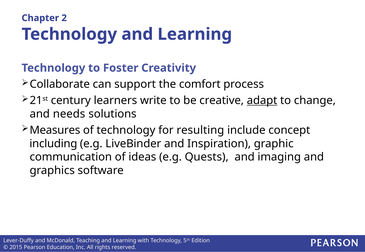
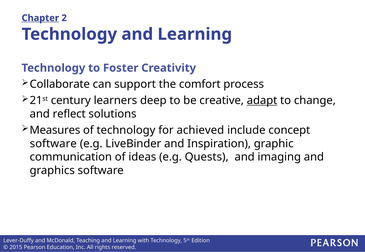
Chapter underline: none -> present (40, 18)
write: write -> deep (153, 101)
needs: needs -> reflect (69, 114)
resulting: resulting -> achieved (200, 130)
including: including -> software (53, 144)
